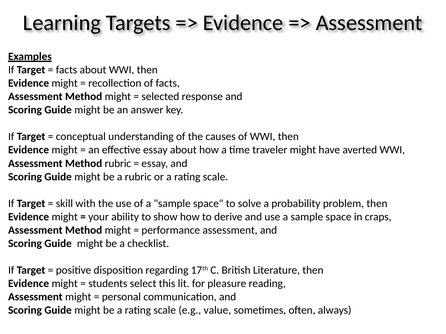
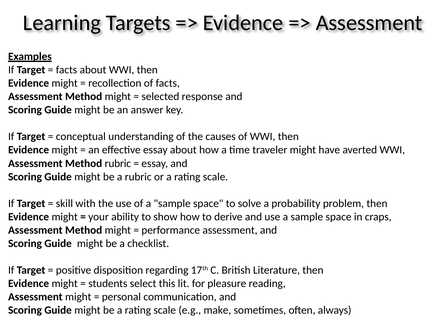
value: value -> make (217, 311)
